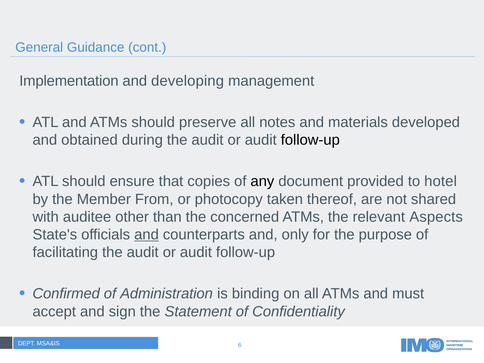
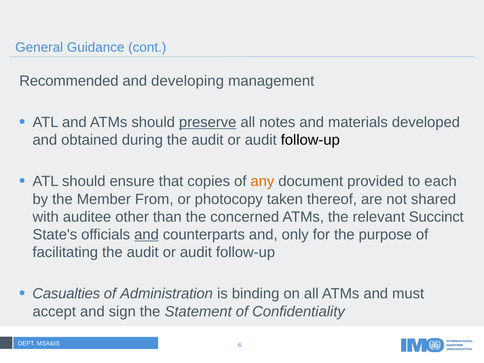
Implementation: Implementation -> Recommended (69, 81)
preserve underline: none -> present (208, 122)
any colour: black -> orange (262, 181)
hotel: hotel -> each (441, 181)
Aspects: Aspects -> Succinct (436, 217)
Confirmed: Confirmed -> Casualties (66, 294)
